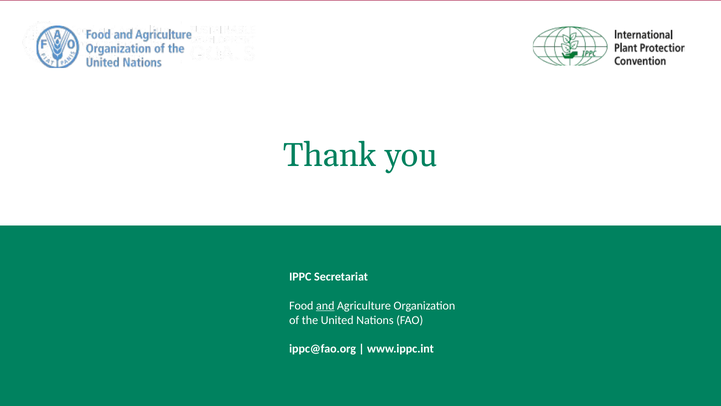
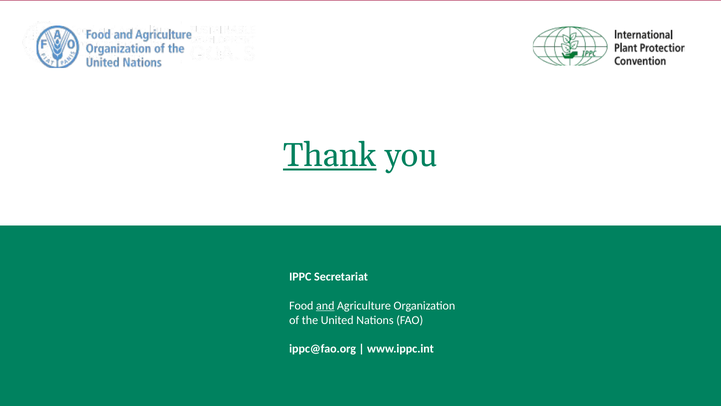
Thank underline: none -> present (330, 155)
